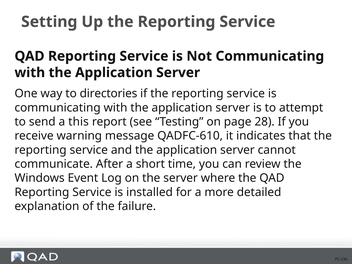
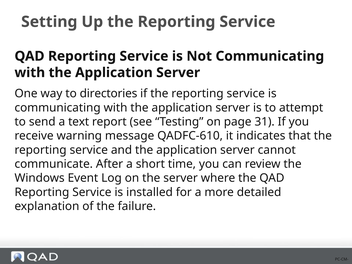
this: this -> text (79, 122)
28: 28 -> 31 (265, 122)
